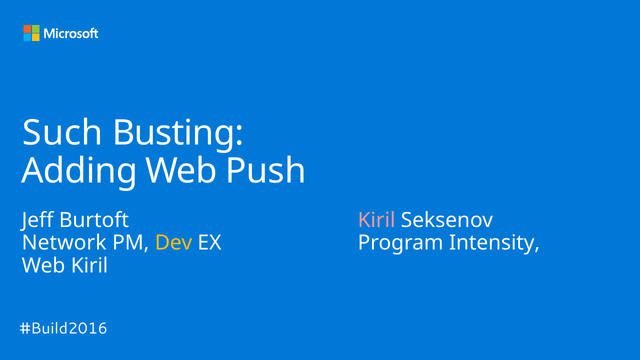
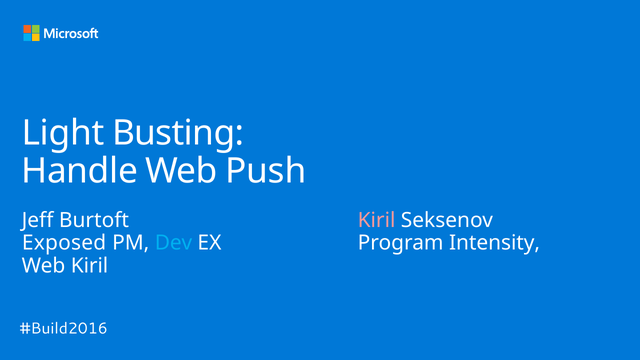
Such: Such -> Light (63, 133)
Adding: Adding -> Handle (80, 171)
Network: Network -> Exposed (64, 243)
Dev colour: yellow -> light blue (173, 243)
